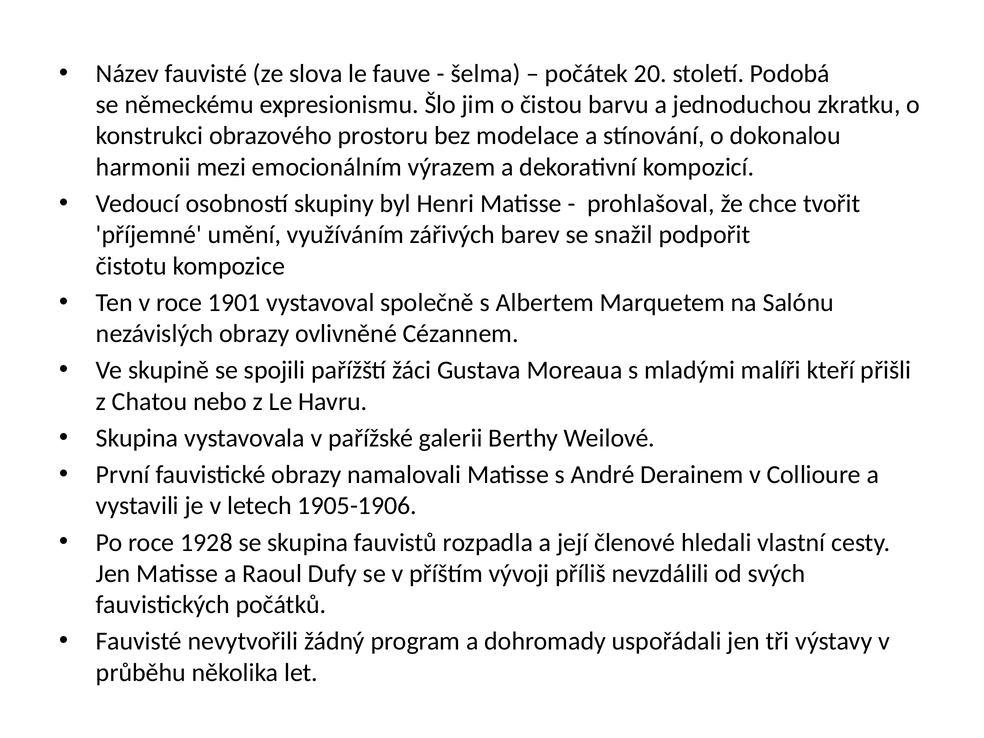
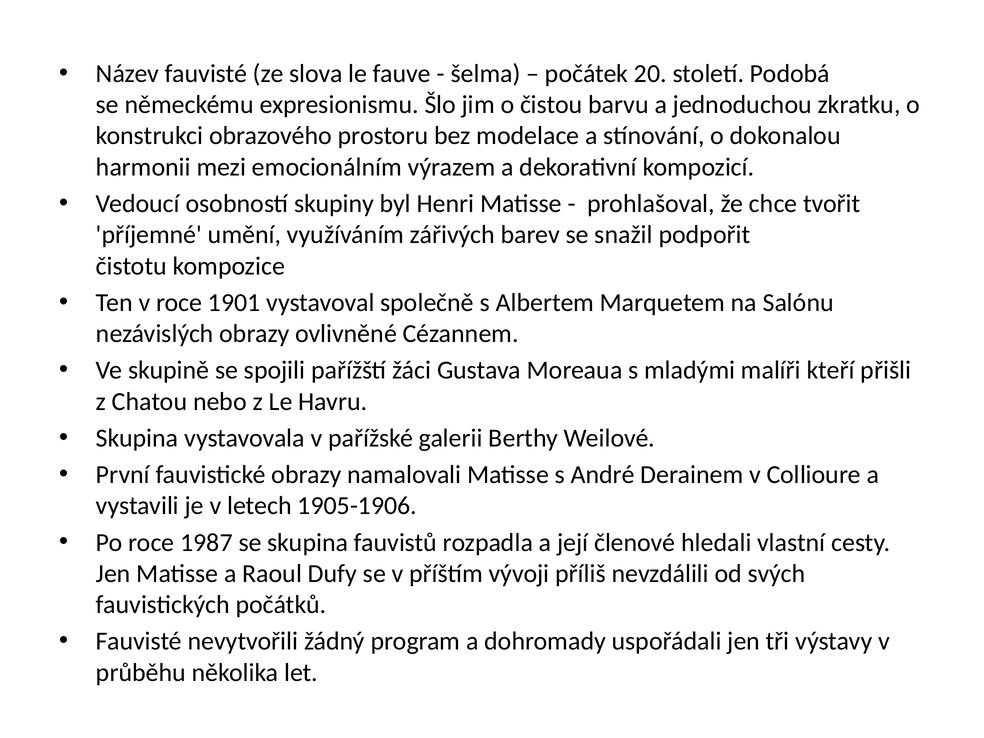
1928: 1928 -> 1987 (206, 542)
